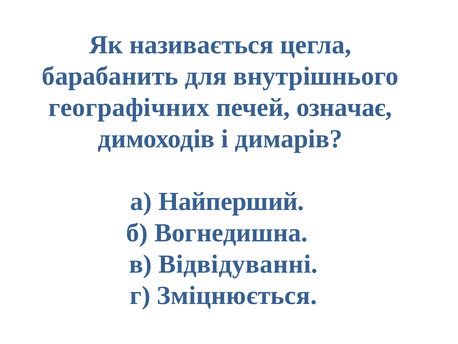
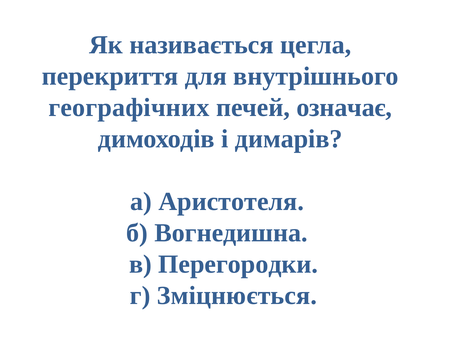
барабанить: барабанить -> перекриття (110, 76)
Найперший: Найперший -> Аристотеля (231, 201)
Відвідуванні: Відвідуванні -> Перегородки (238, 264)
